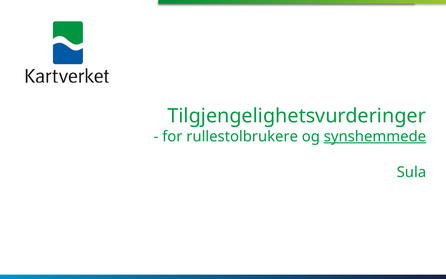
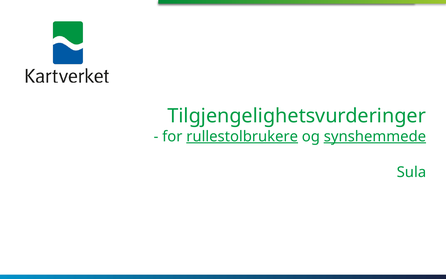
rullestolbrukere underline: none -> present (242, 136)
